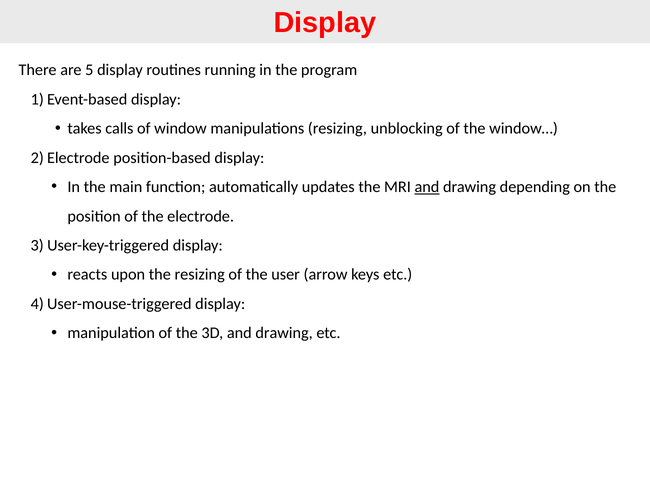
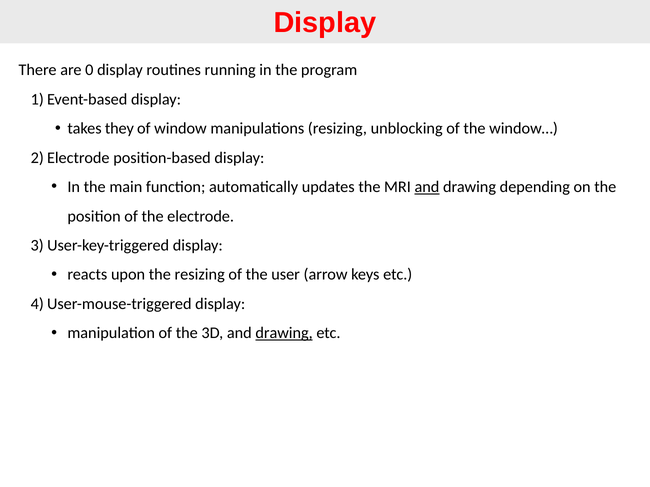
5: 5 -> 0 (89, 70)
calls: calls -> they (119, 129)
drawing underline: none -> present (284, 333)
